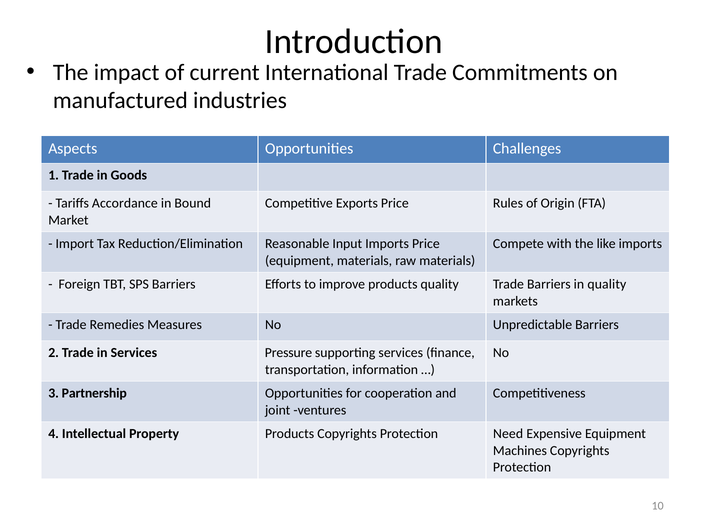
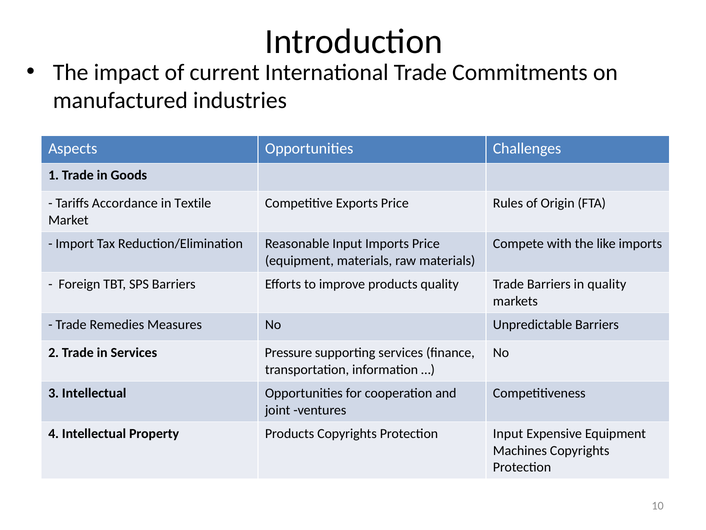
Bound: Bound -> Textile (193, 203)
3 Partnership: Partnership -> Intellectual (94, 393)
Protection Need: Need -> Input (508, 433)
